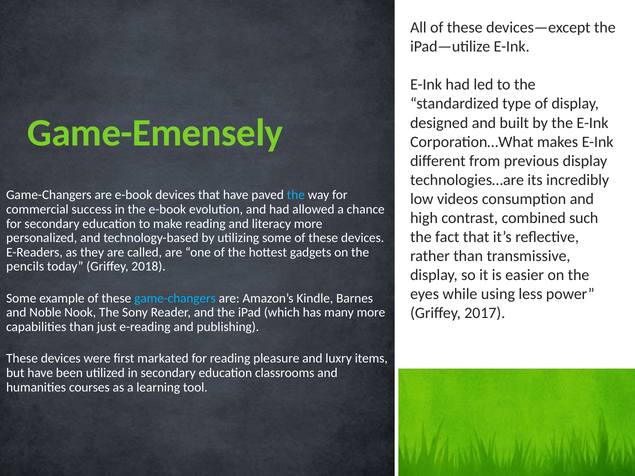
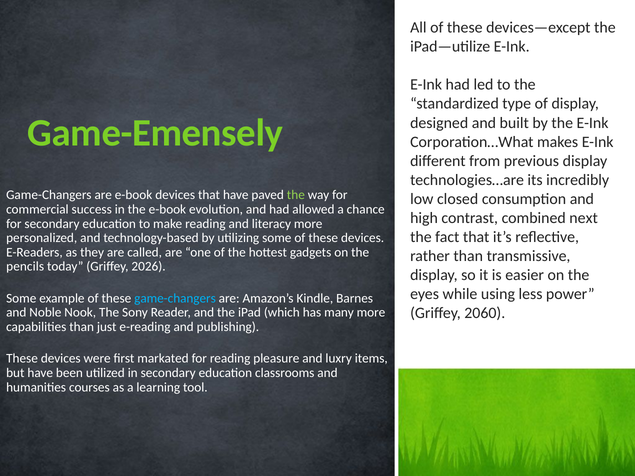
the colour: light blue -> light green (296, 195)
videos: videos -> closed (458, 199)
such: such -> next (584, 218)
2018: 2018 -> 2026 (149, 267)
2017: 2017 -> 2060 (485, 313)
